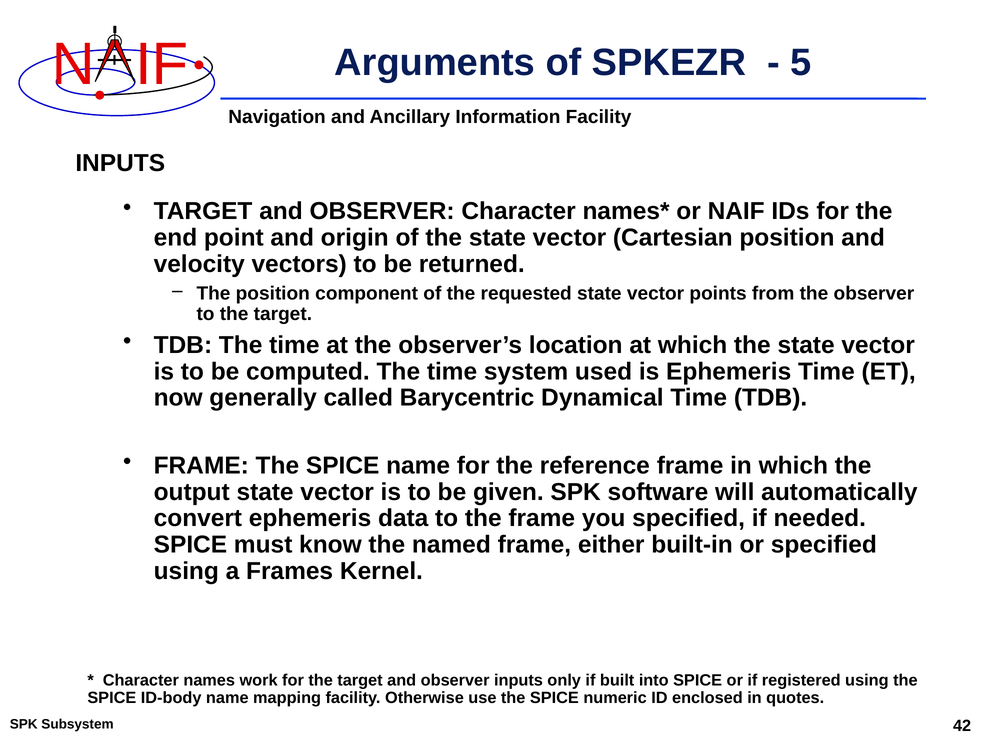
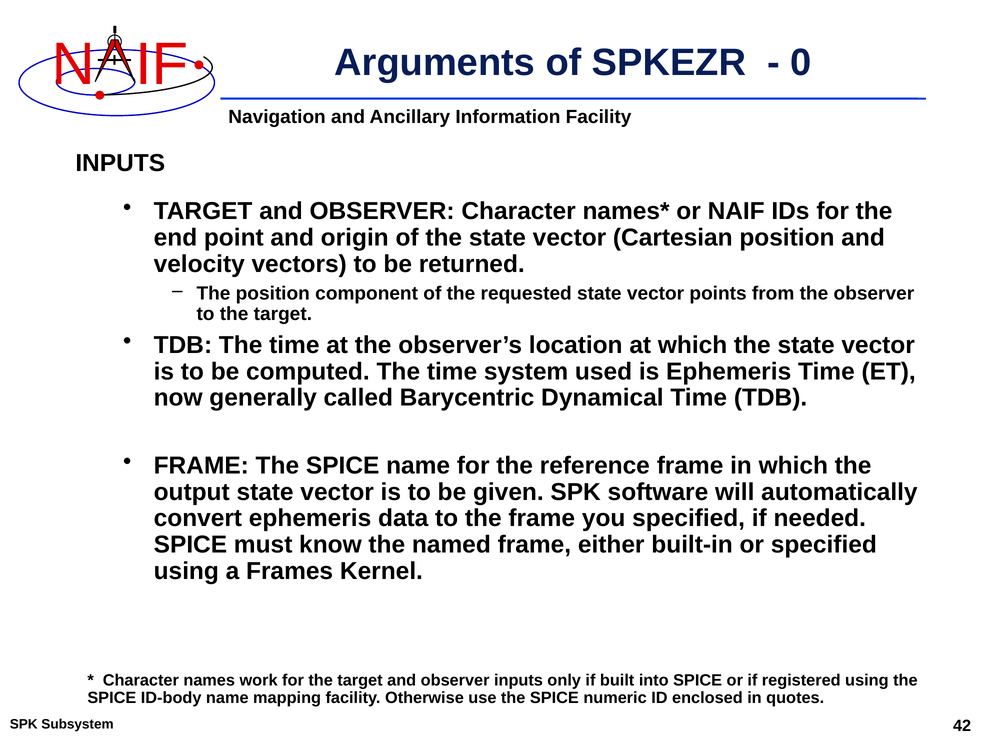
5: 5 -> 0 (801, 63)
